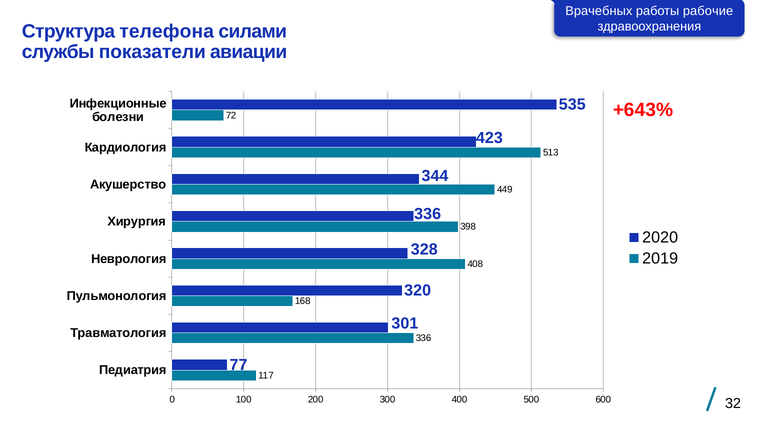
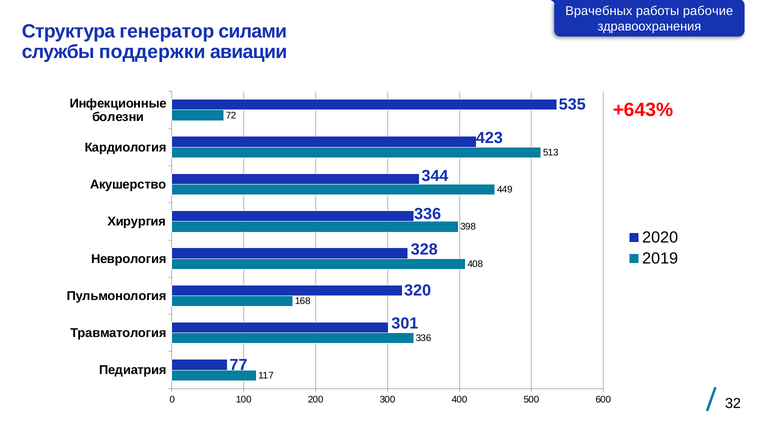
телефона: телефона -> генератор (167, 31)
показатели: показатели -> поддержки (152, 52)
